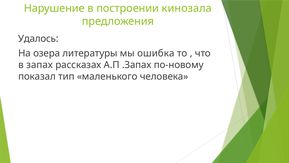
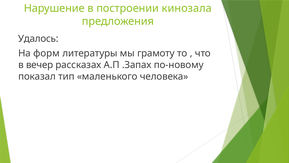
озера: озера -> форм (47, 53)
ошибка: ошибка -> грамоту (156, 53)
запах: запах -> вечер (40, 65)
